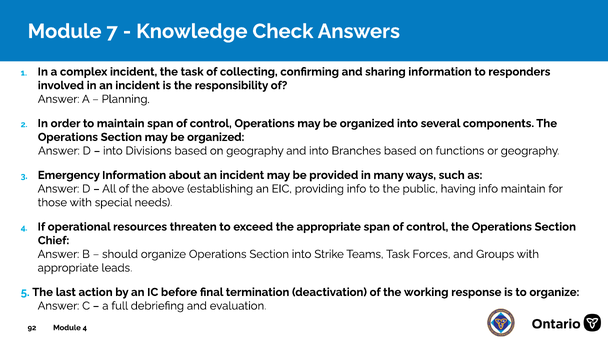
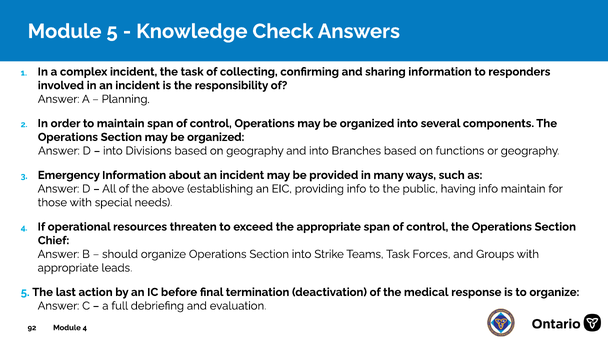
Module 7: 7 -> 5 (112, 31)
working: working -> medical (426, 292)
